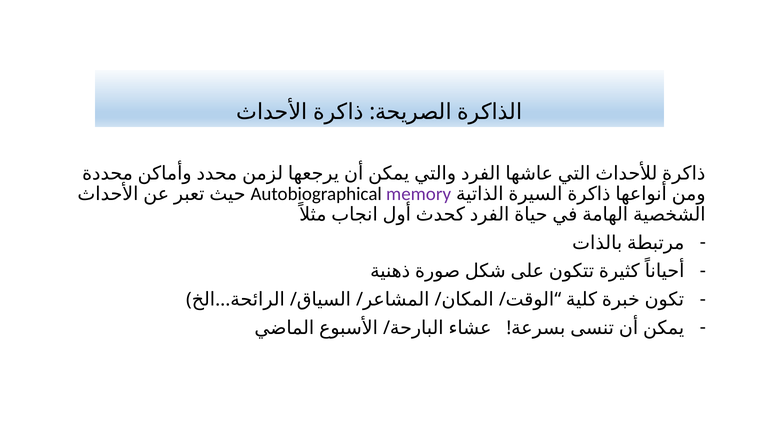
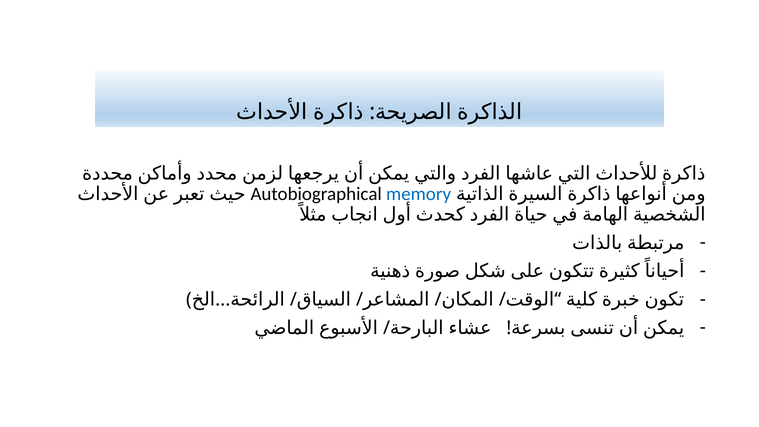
memory colour: purple -> blue (419, 194)
